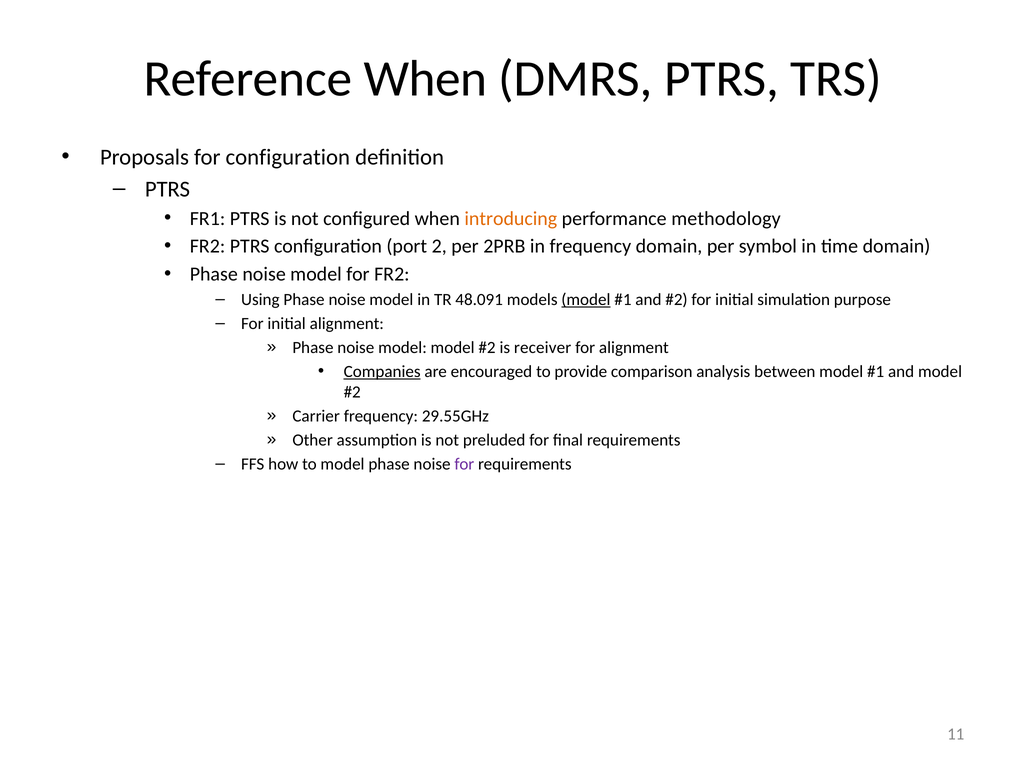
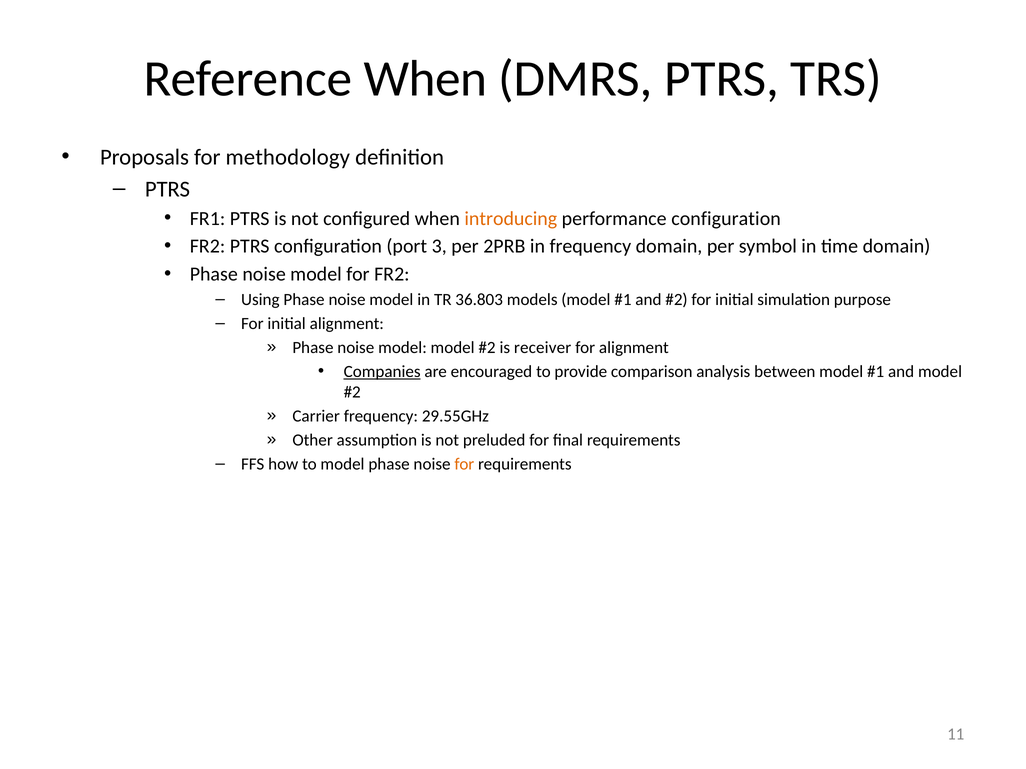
for configuration: configuration -> methodology (288, 157)
performance methodology: methodology -> configuration (726, 219)
2: 2 -> 3 (439, 247)
48.091: 48.091 -> 36.803 (479, 300)
model underline: present -> none (586, 300)
for colour: purple -> orange (464, 464)
